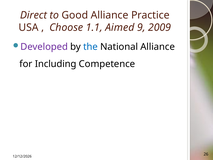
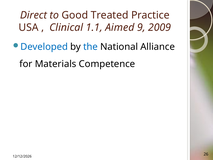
Good Alliance: Alliance -> Treated (110, 15)
Choose: Choose -> Clinical (66, 28)
Developed colour: purple -> blue (44, 47)
Including: Including -> Materials (56, 64)
